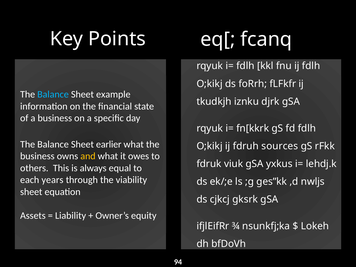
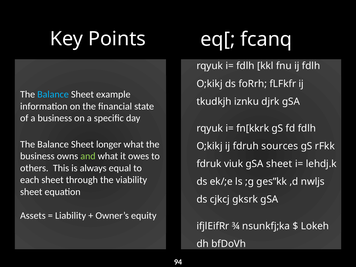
earlier: earlier -> longer (109, 144)
and colour: yellow -> light green (88, 156)
gSA yxkus: yxkus -> sheet (279, 164)
each years: years -> sheet (53, 180)
